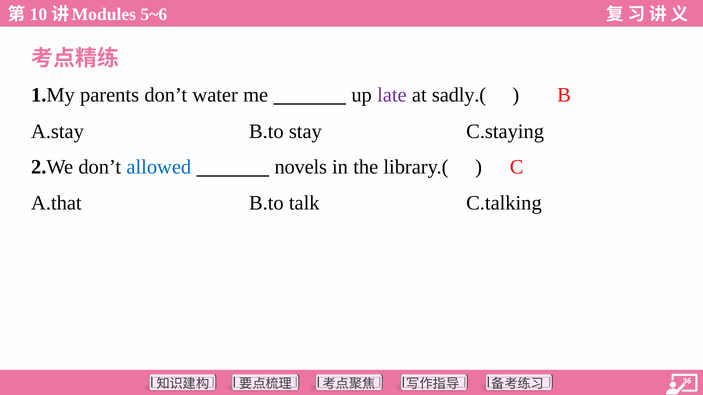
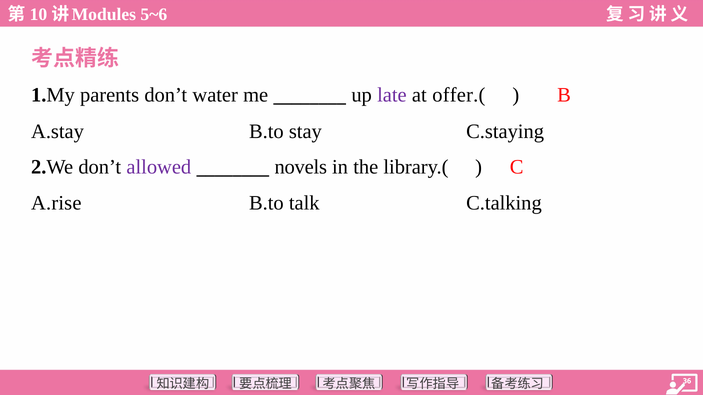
sadly.(: sadly.( -> offer.( (459, 95)
allowed colour: blue -> purple (159, 167)
A.that: A.that -> A.rise (56, 203)
